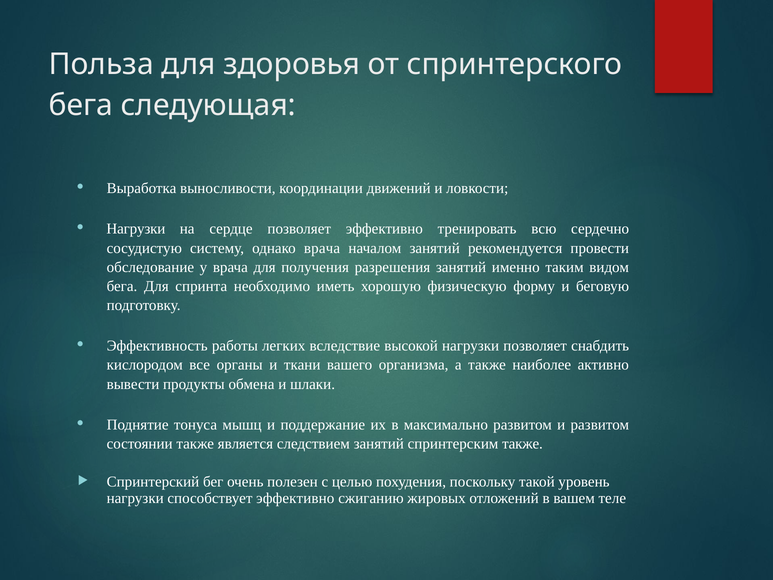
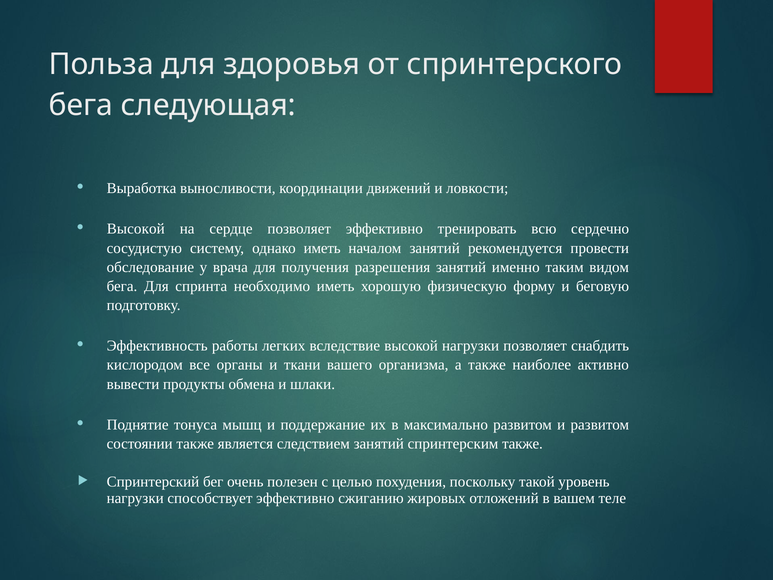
Нагрузки: Нагрузки -> Высокой (136, 229)
однако врача: врача -> иметь (322, 248)
